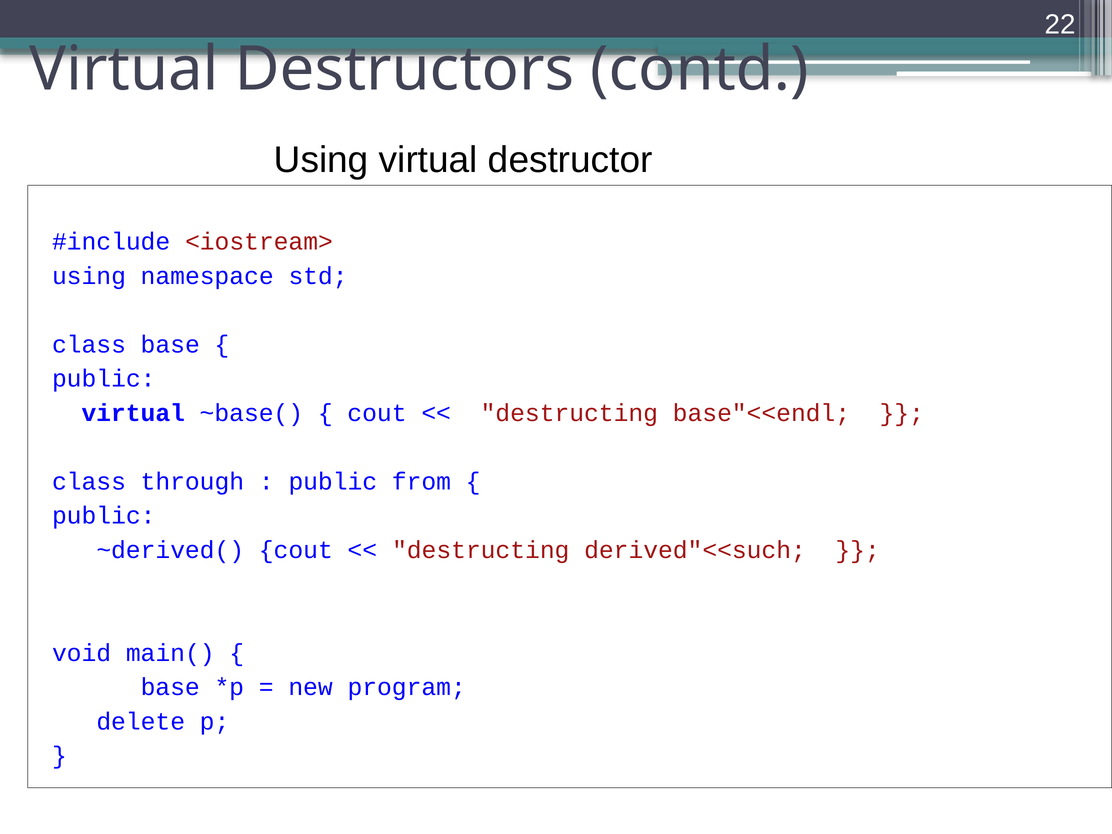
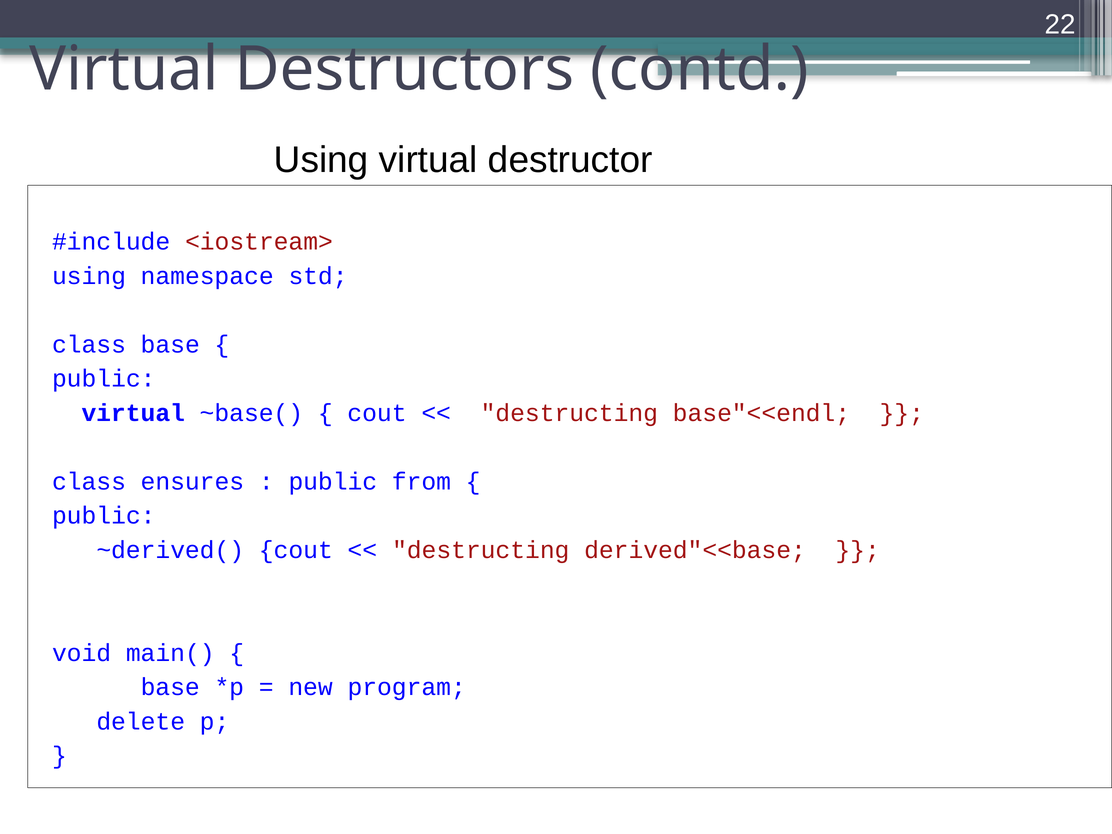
through: through -> ensures (192, 482)
derived"<<such: derived"<<such -> derived"<<base (695, 550)
